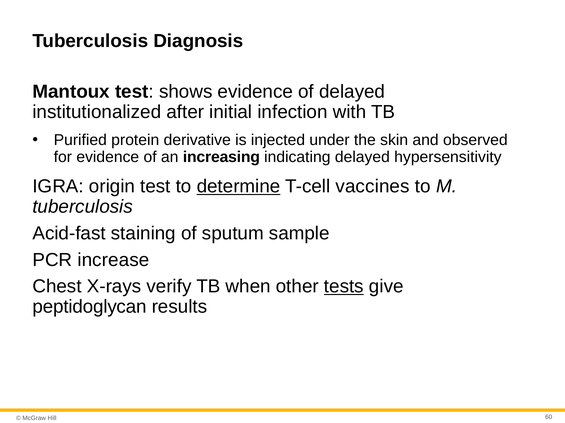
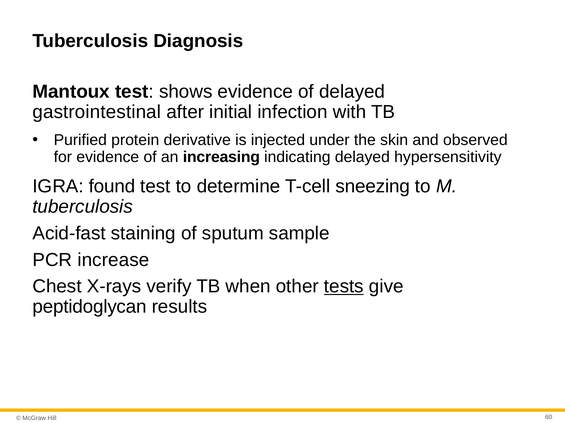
institutionalized: institutionalized -> gastrointestinal (97, 112)
origin: origin -> found (112, 187)
determine underline: present -> none (239, 187)
vaccines: vaccines -> sneezing (373, 187)
